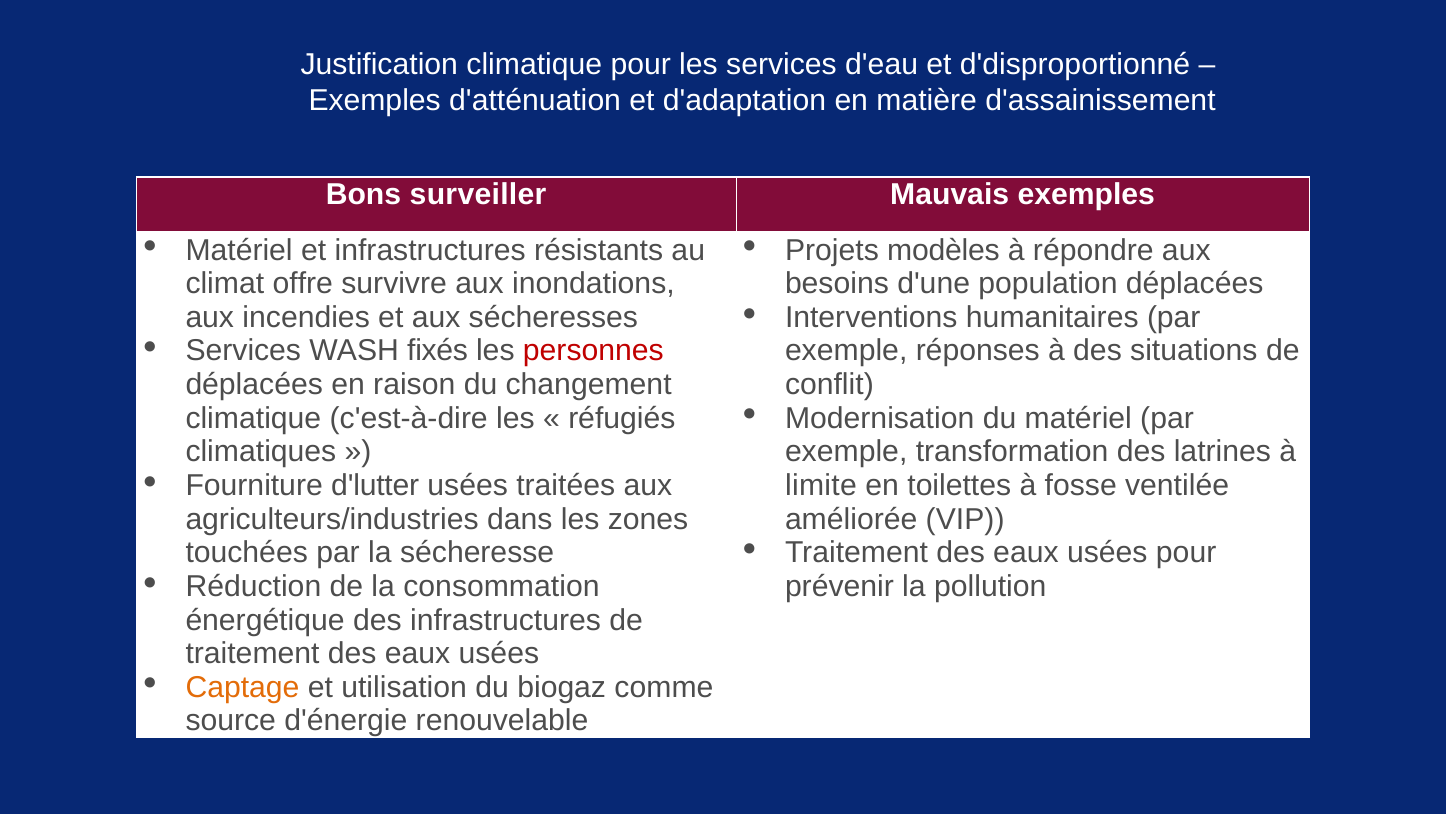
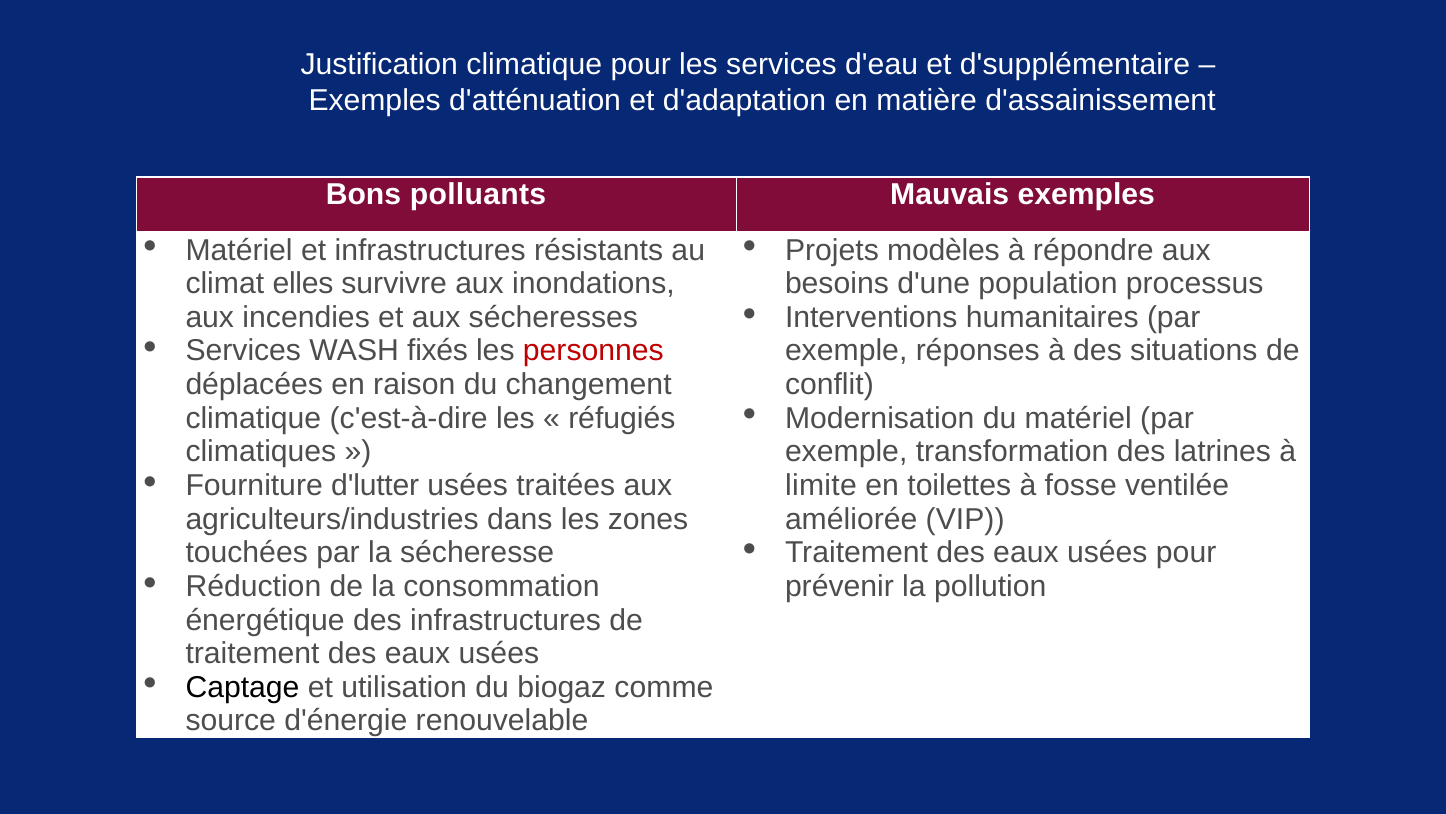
d'disproportionné: d'disproportionné -> d'supplémentaire (1075, 64)
surveiller: surveiller -> polluants (478, 194)
offre: offre -> elles (303, 284)
population déplacées: déplacées -> processus (1195, 284)
Captage colour: orange -> black (243, 687)
